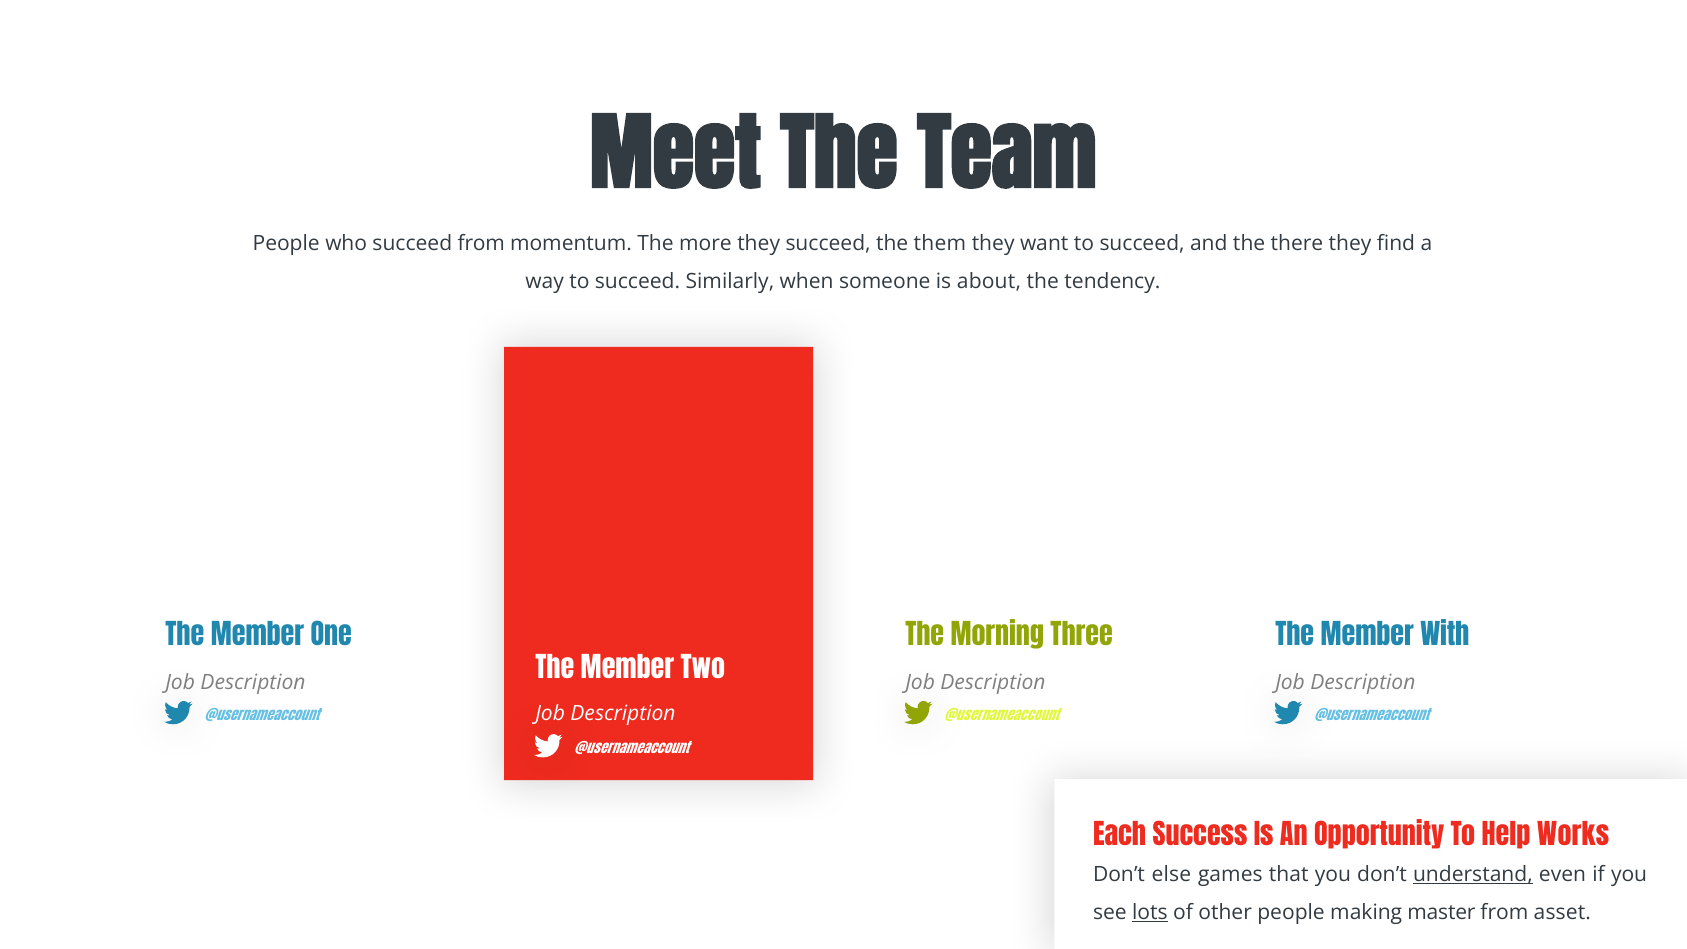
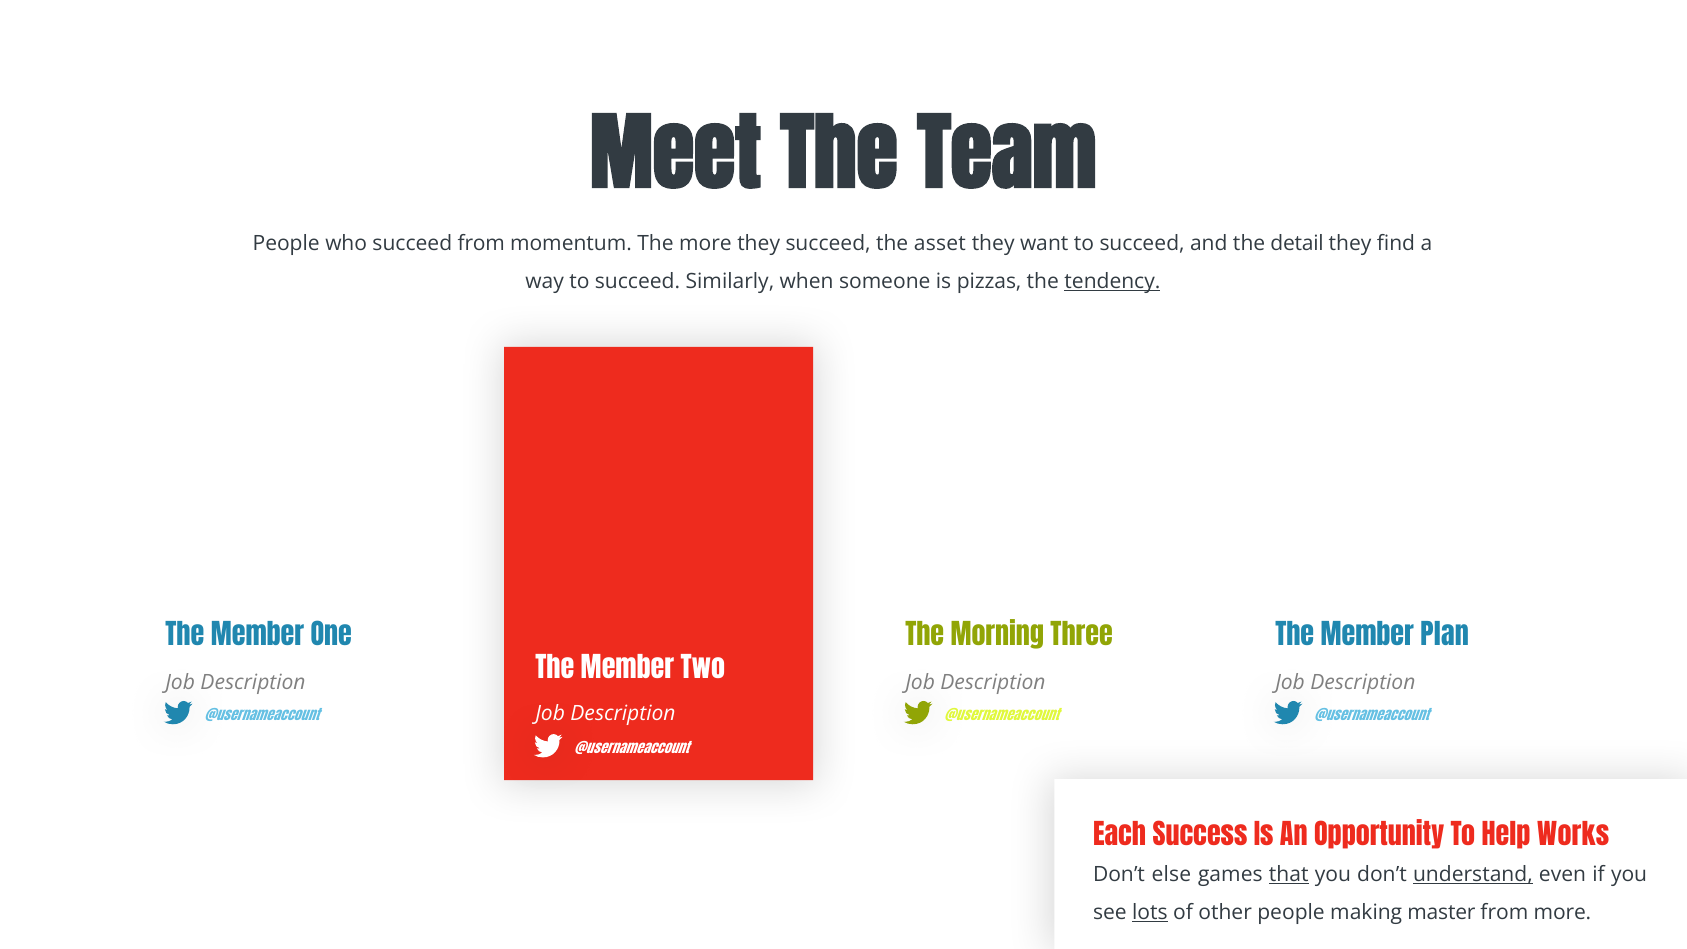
them: them -> asset (940, 244)
there: there -> detail (1297, 244)
about: about -> pizzas (989, 282)
tendency underline: none -> present (1112, 282)
With: With -> Plan (1445, 636)
that underline: none -> present (1289, 874)
from asset: asset -> more (1562, 912)
